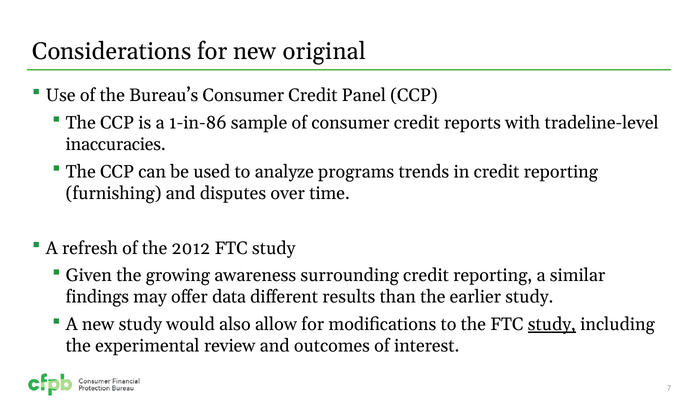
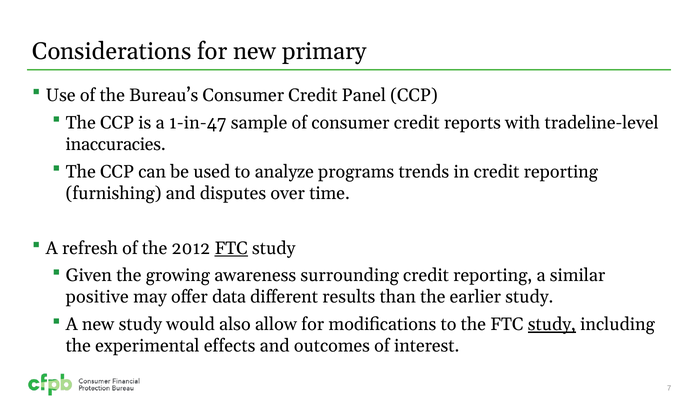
original: original -> primary (324, 51)
1-in-86: 1-in-86 -> 1-in-47 (198, 123)
FTC underline: none -> present (231, 248)
findings: findings -> positive (97, 297)
review: review -> effects (230, 346)
